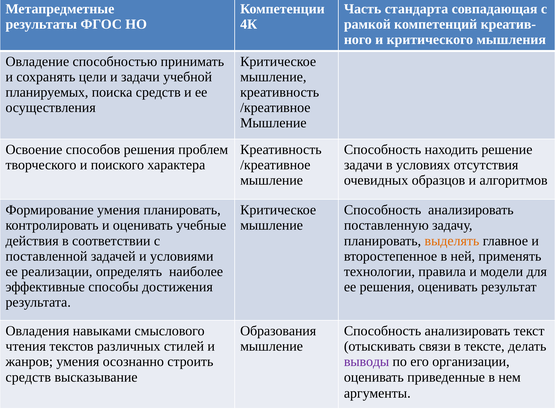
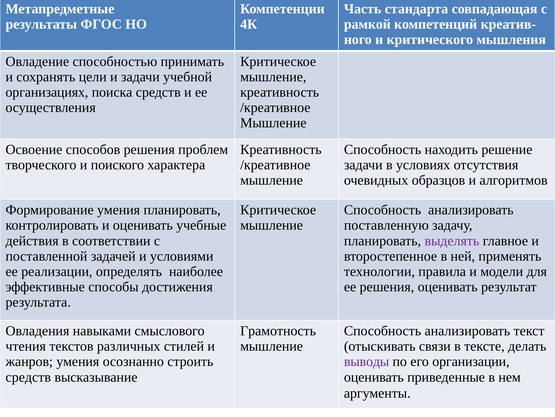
планируемых: планируемых -> организациях (47, 92)
выделять colour: orange -> purple (452, 240)
Образования: Образования -> Грамотность (278, 330)
